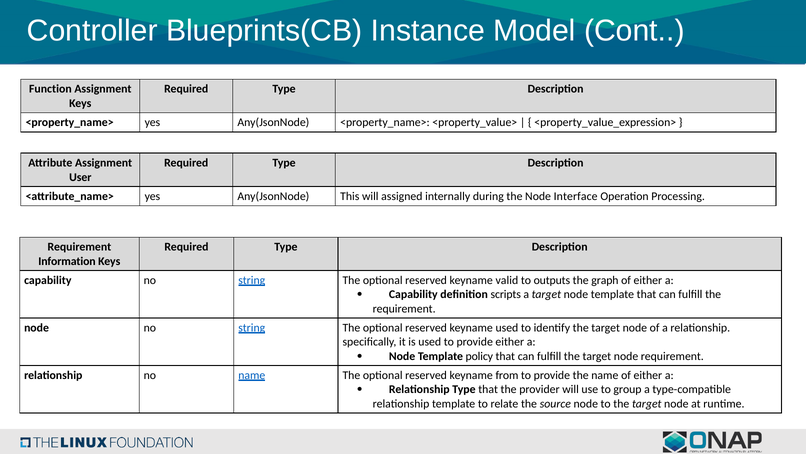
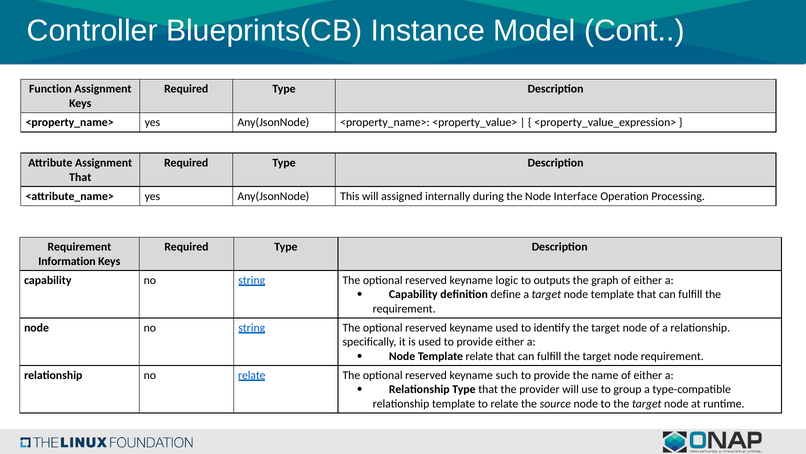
User: User -> That (80, 177)
valid: valid -> logic (507, 280)
scripts: scripts -> define (506, 294)
Template policy: policy -> relate (479, 356)
no name: name -> relate (252, 375)
from: from -> such (507, 375)
